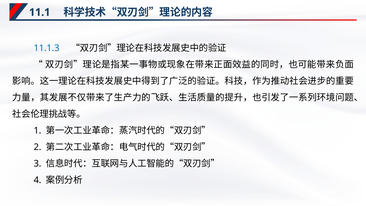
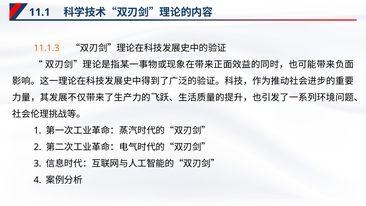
11.1.3 colour: blue -> orange (47, 48)
